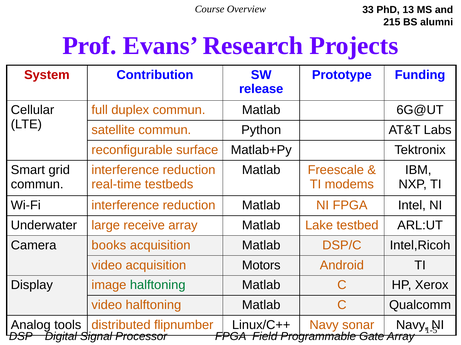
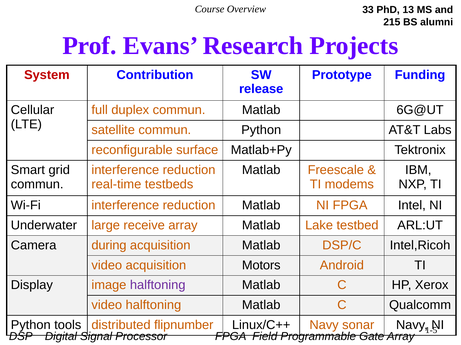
books: books -> during (109, 246)
halftoning colour: green -> purple (158, 286)
Analog: Analog -> Python (31, 326)
